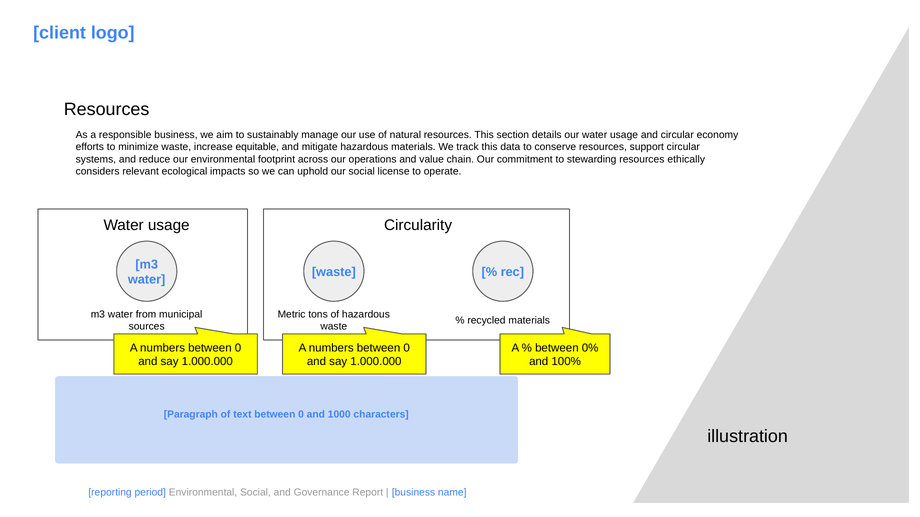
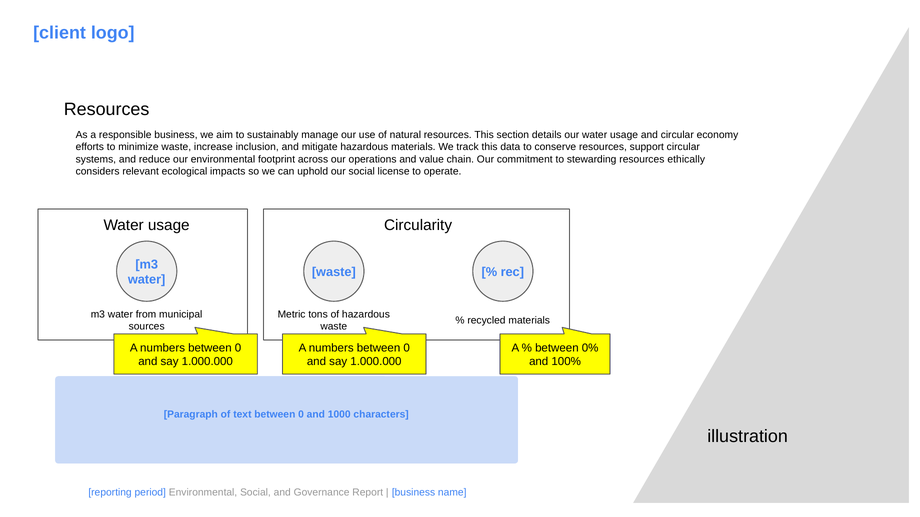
equitable: equitable -> inclusion (257, 147)
